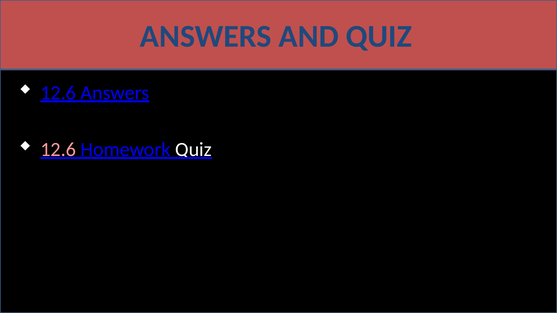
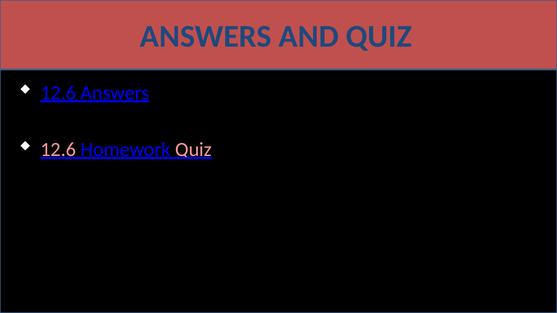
Quiz colour: white -> pink (194, 150)
